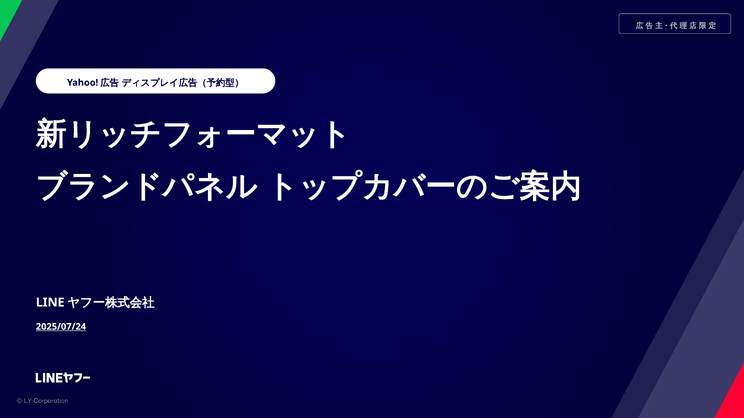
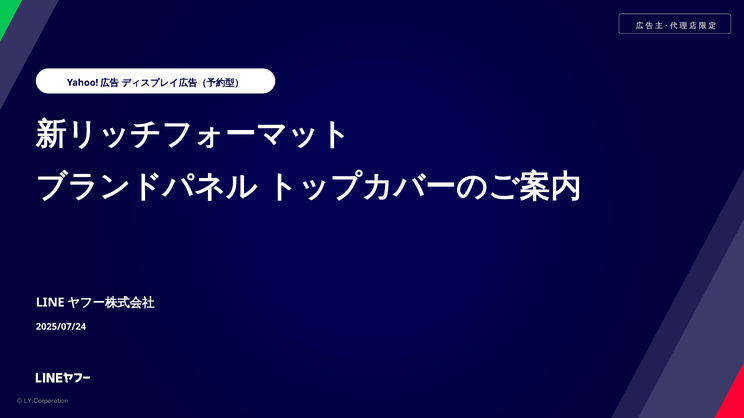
2025/07/24 underline: present -> none (61, 327)
